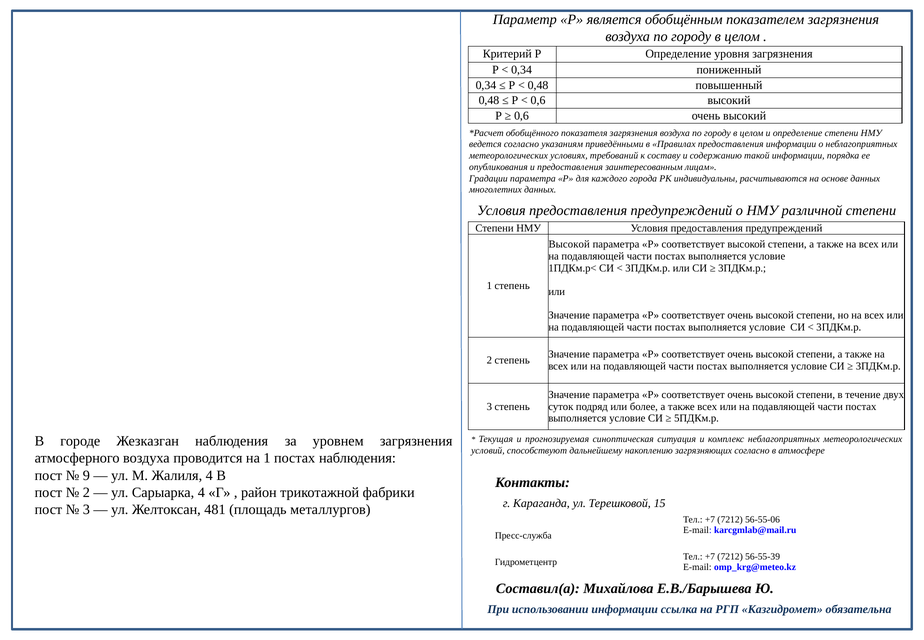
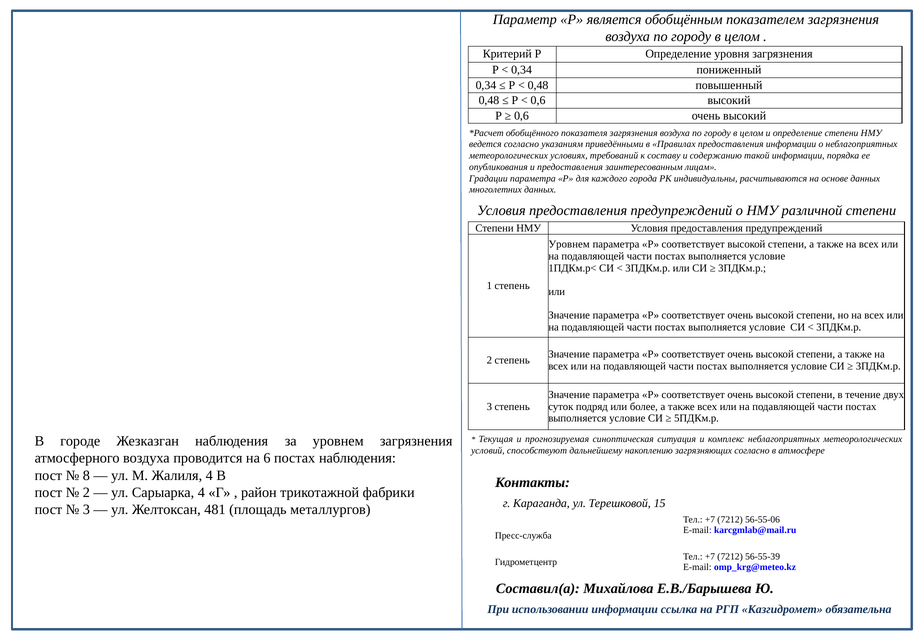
Высокой: Высокой -> Уровнем (569, 244)
на 1: 1 -> 6 (267, 458)
9: 9 -> 8 (86, 475)
